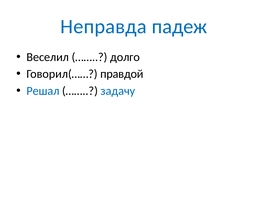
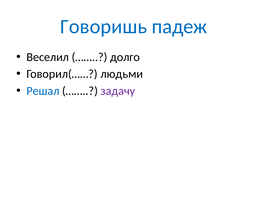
Неправда: Неправда -> Говоришь (104, 27)
правдой: правдой -> людьми (122, 74)
задачу colour: blue -> purple (118, 91)
